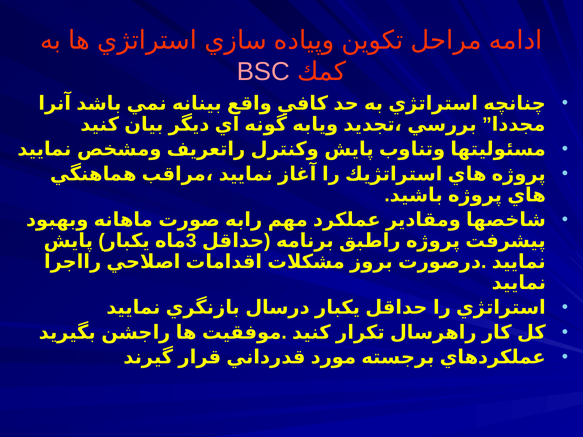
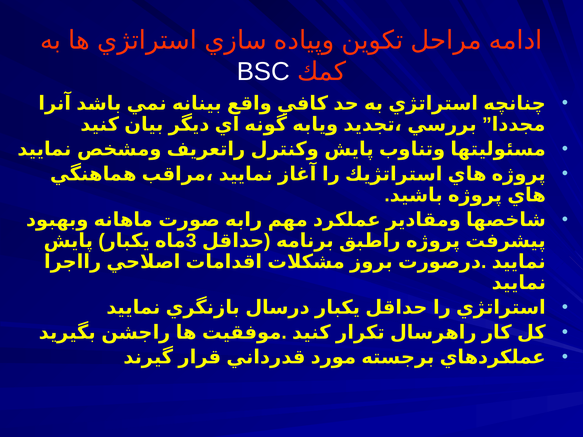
BSC colour: pink -> white (263, 72)
